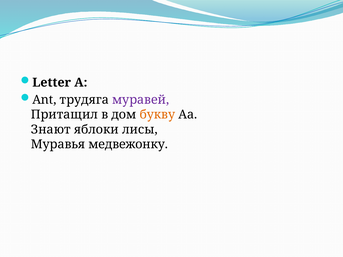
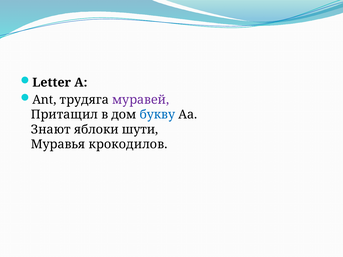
букву colour: orange -> blue (157, 115)
лисы: лисы -> шути (140, 130)
медвежонку: медвежонку -> крокодилов (128, 144)
